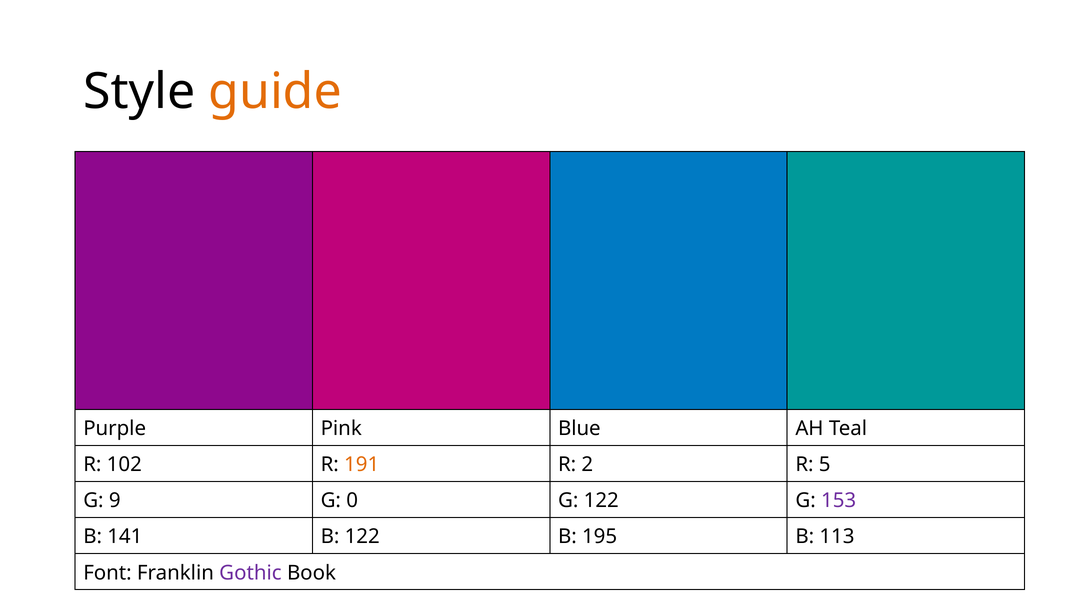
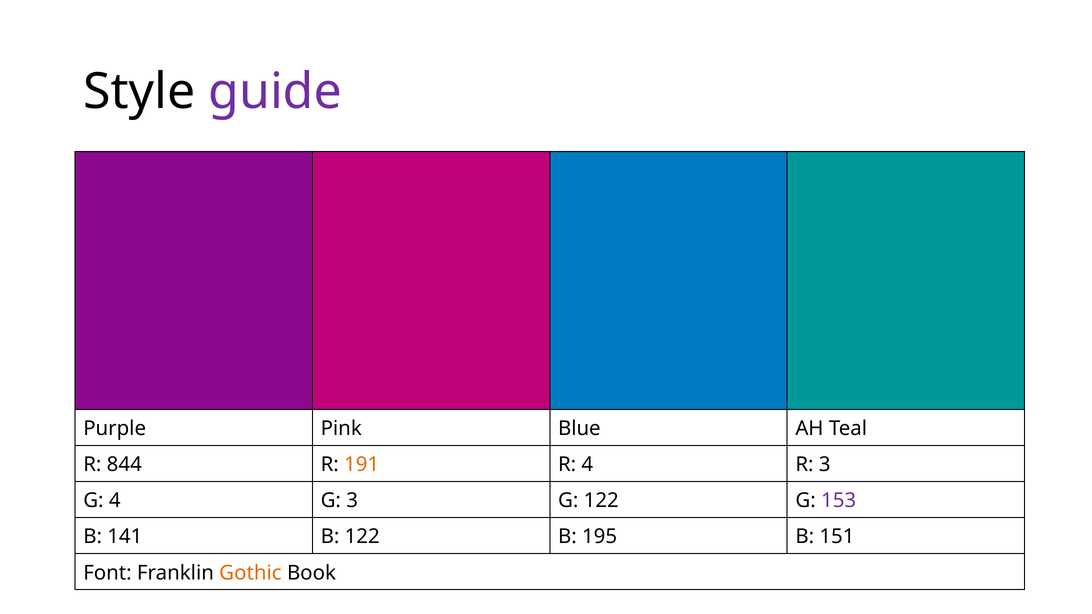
guide colour: orange -> purple (275, 92)
102: 102 -> 844 (124, 465)
R 2: 2 -> 4 (587, 465)
R 5: 5 -> 3 (825, 465)
G 9: 9 -> 4 (115, 501)
G 0: 0 -> 3 (352, 501)
113: 113 -> 151 (837, 537)
Gothic colour: purple -> orange (250, 573)
